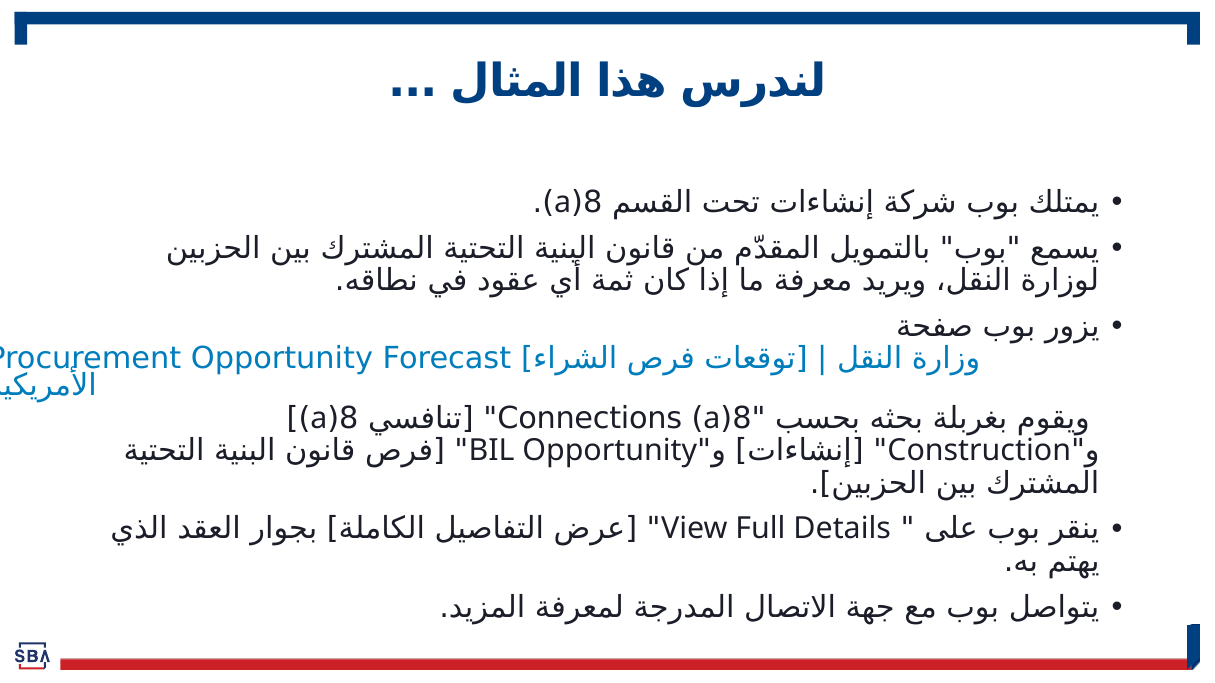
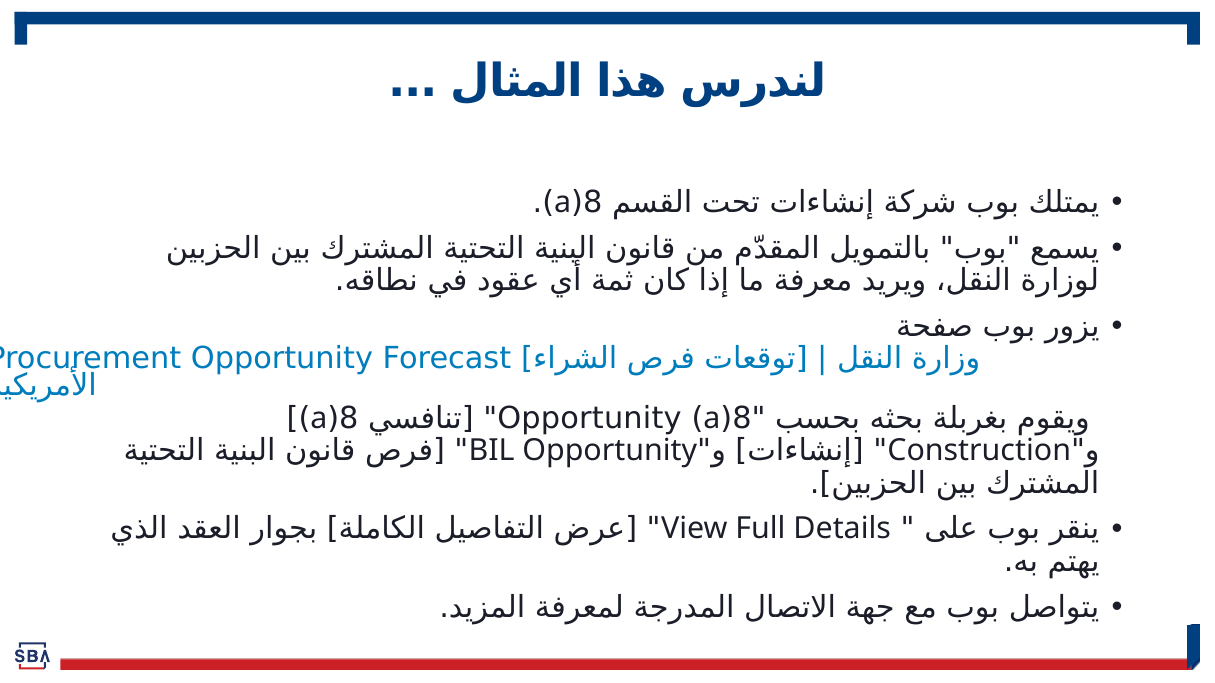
Connections: Connections -> Opportunity (589, 418)
